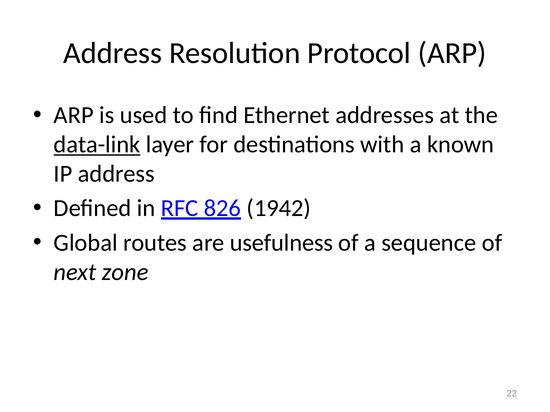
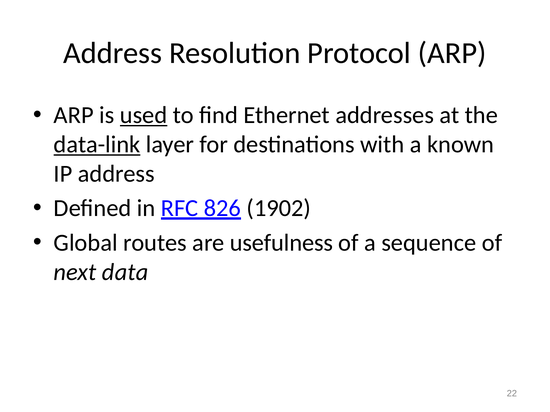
used underline: none -> present (144, 115)
1942: 1942 -> 1902 (279, 208)
zone: zone -> data (125, 273)
